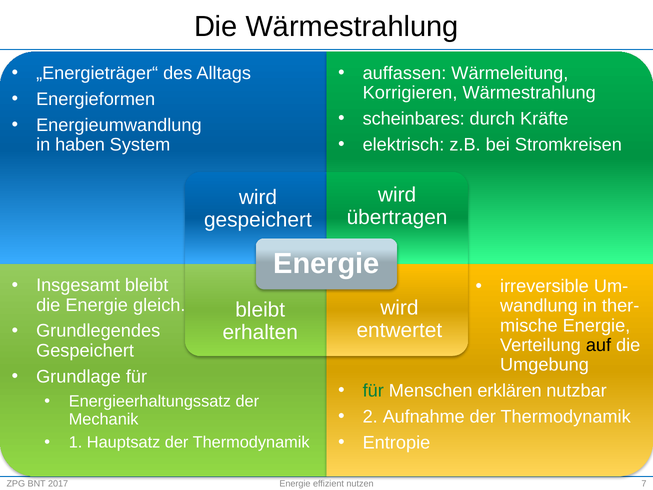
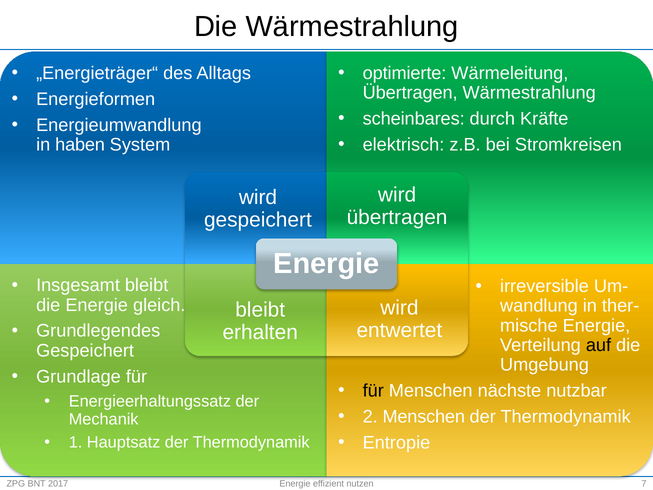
auffassen: auffassen -> optimierte (405, 73)
Korrigieren: Korrigieren -> Übertragen (410, 93)
für colour: green -> black (373, 390)
erklären: erklären -> nächste (509, 390)
2 Aufnahme: Aufnahme -> Menschen (424, 416)
